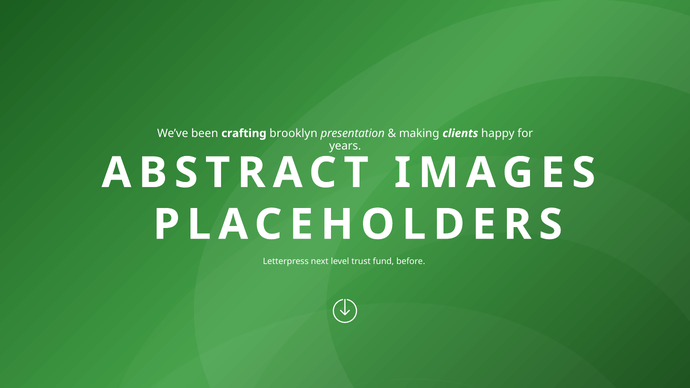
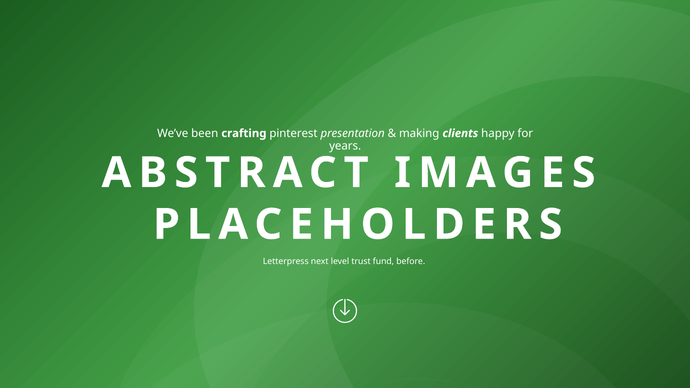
brooklyn: brooklyn -> pinterest (293, 133)
